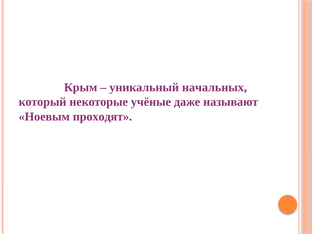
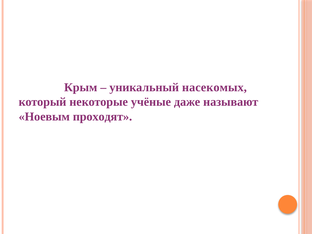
начальных: начальных -> насекомых (214, 87)
